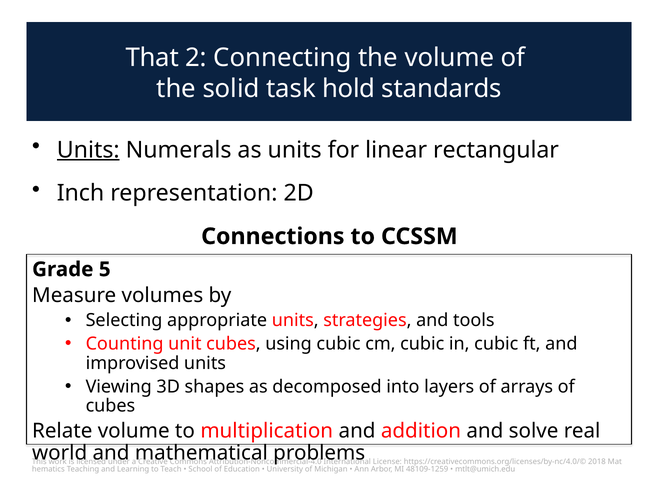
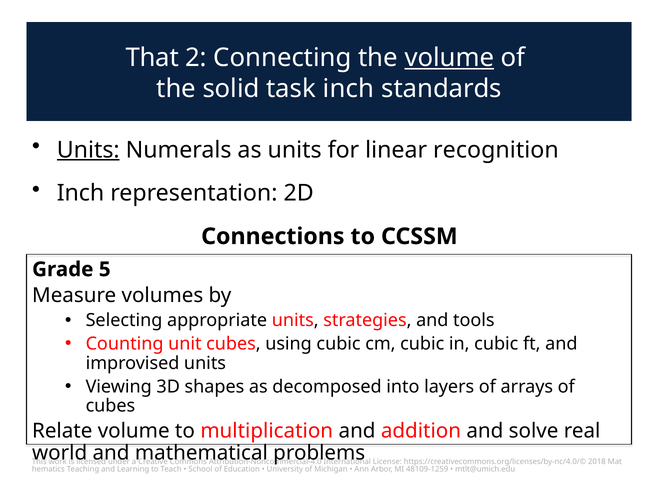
volume underline: none -> present (449, 58)
task hold: hold -> inch (348, 89)
rectangular: rectangular -> recognition (496, 150)
